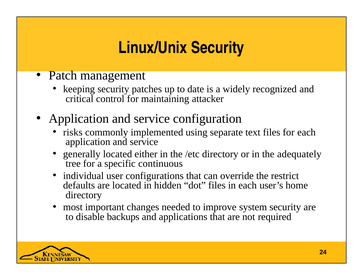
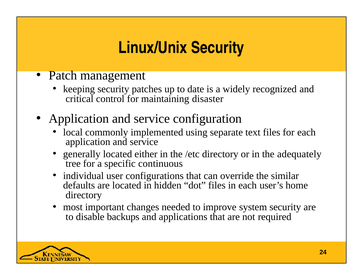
attacker: attacker -> disaster (208, 99)
risks: risks -> local (73, 132)
restrict: restrict -> similar (285, 176)
